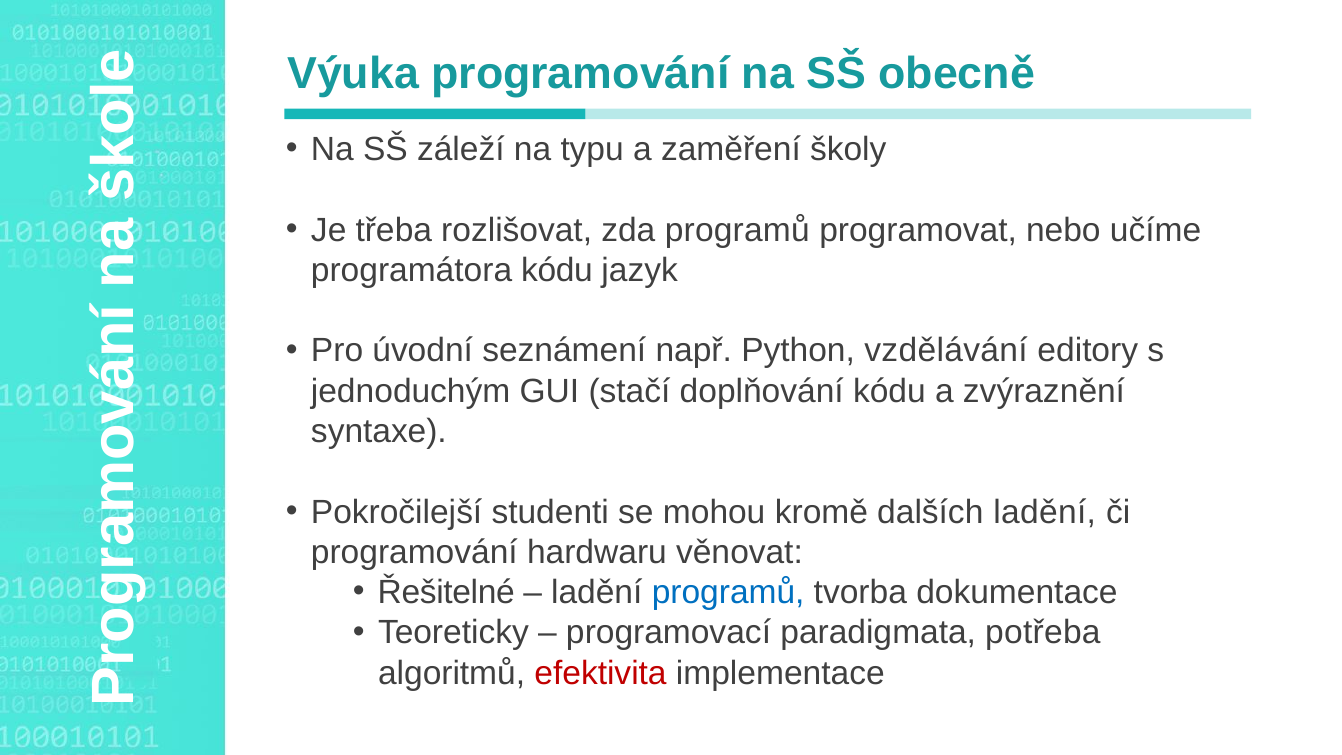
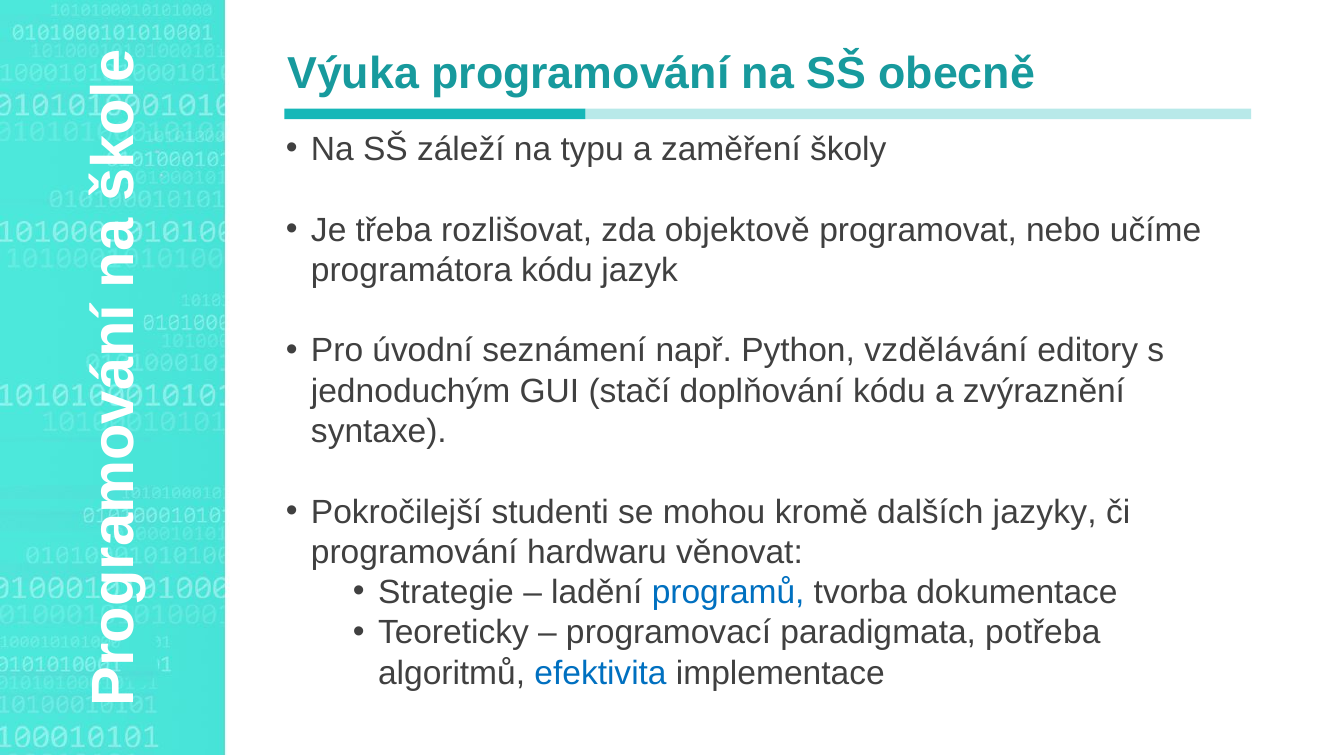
zda programů: programů -> objektově (737, 230)
dalších ladění: ladění -> jazyky (1045, 512)
Řešitelné: Řešitelné -> Strategie (446, 592)
efektivita colour: red -> blue (601, 673)
